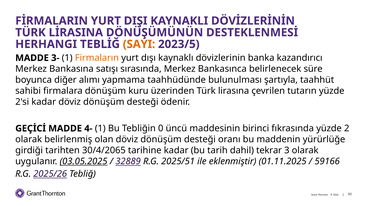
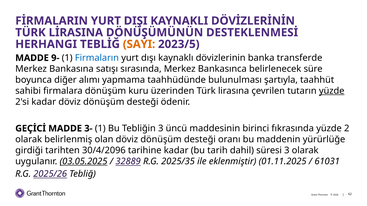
3-: 3- -> 9- (55, 58)
Firmaların colour: orange -> blue (97, 58)
kazandırıcı: kazandırıcı -> transferde (300, 58)
yüzde underline: none -> present (332, 91)
4-: 4- -> 3- (88, 129)
Tebliğin 0: 0 -> 3 (161, 129)
30/4/2065: 30/4/2065 -> 30/4/2096 (104, 151)
tekrar: tekrar -> süresi (269, 151)
2025/51: 2025/51 -> 2025/35 (178, 162)
59166: 59166 -> 61031 (327, 162)
